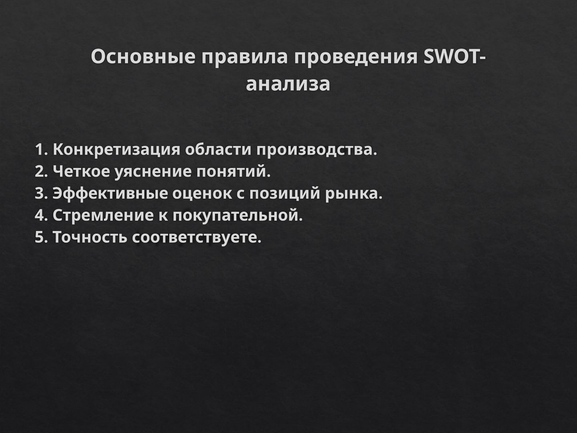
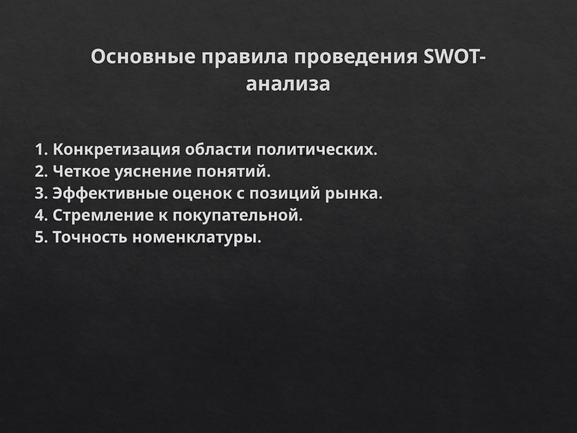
производства: производства -> политических (317, 149)
соответствуете: соответствуете -> номенклатуры (197, 237)
